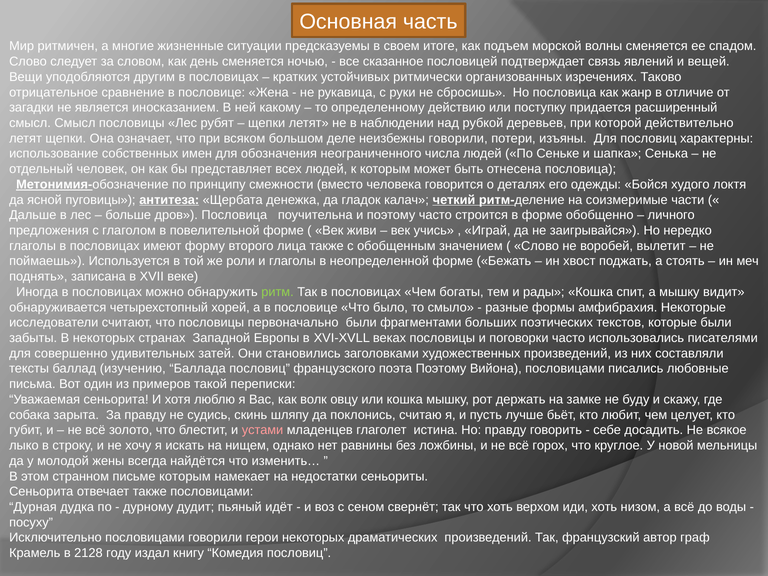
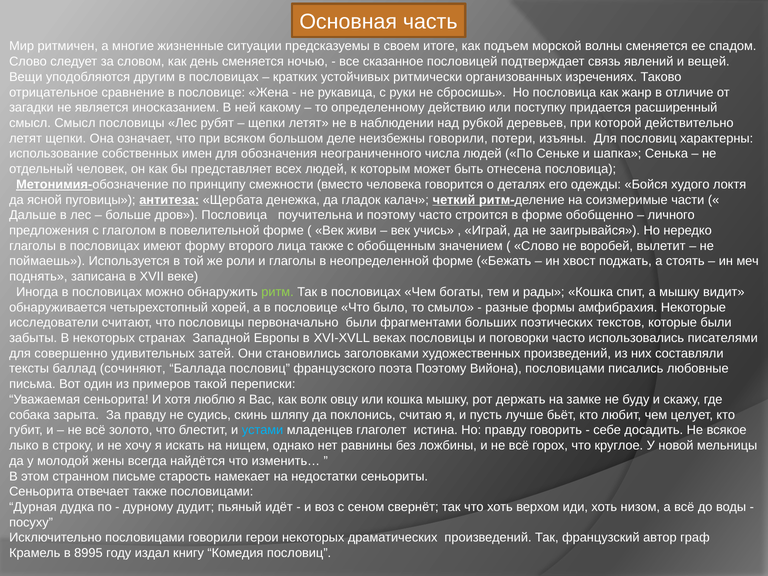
изучению: изучению -> сочиняют (133, 369)
устами colour: pink -> light blue (263, 430)
письме которым: которым -> старость (185, 476)
2128: 2128 -> 8995 (88, 553)
